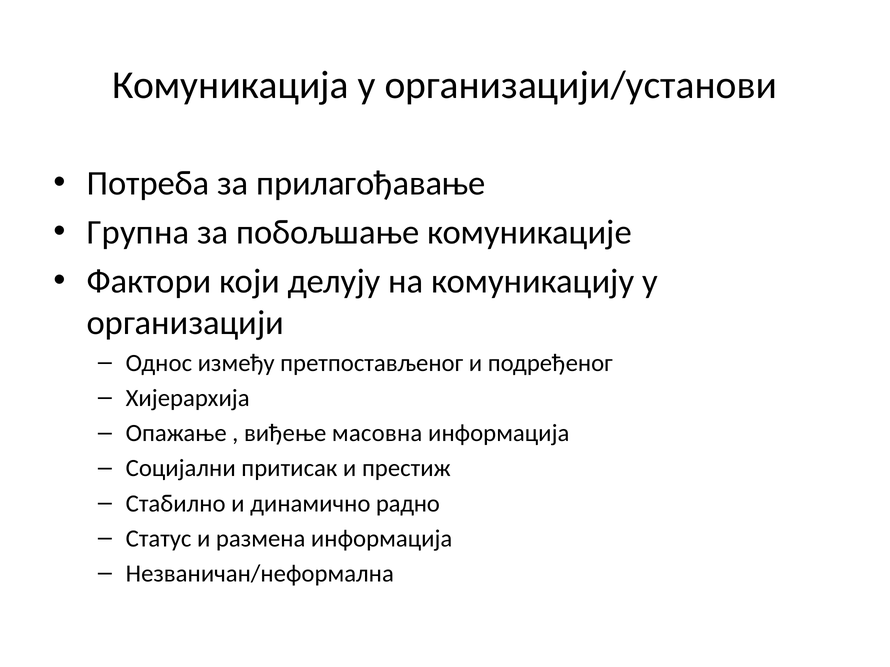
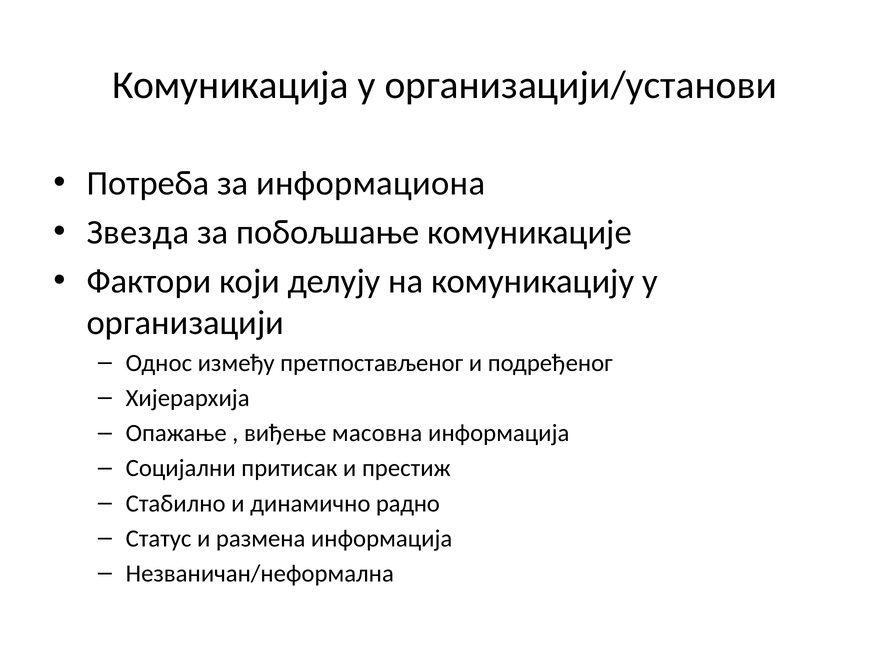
прилагођавање: прилагођавање -> информациона (371, 183)
Групна: Групна -> Звезда (138, 232)
